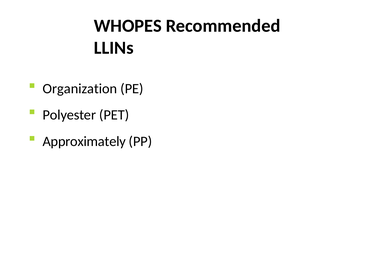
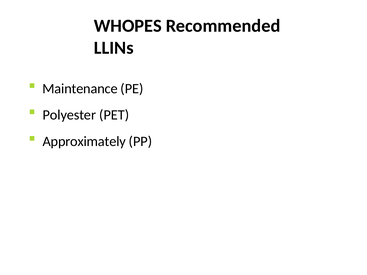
Organization: Organization -> Maintenance (80, 89)
